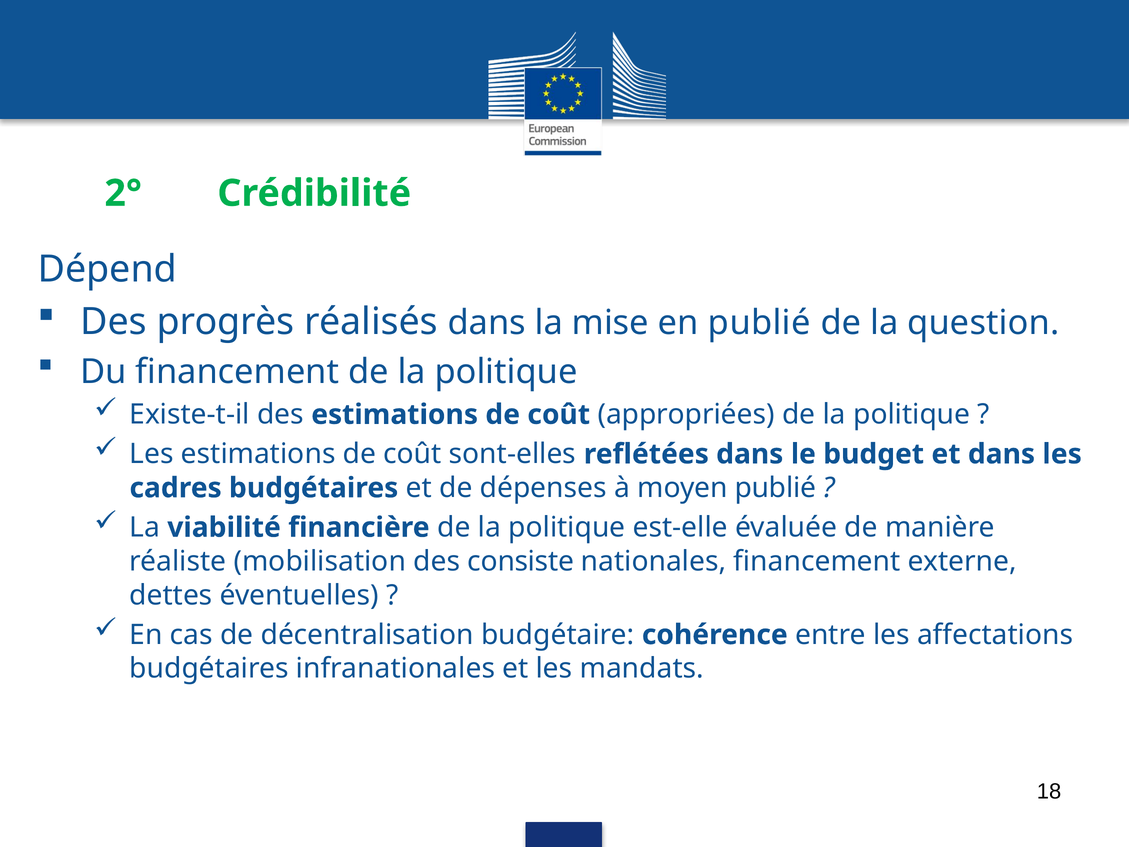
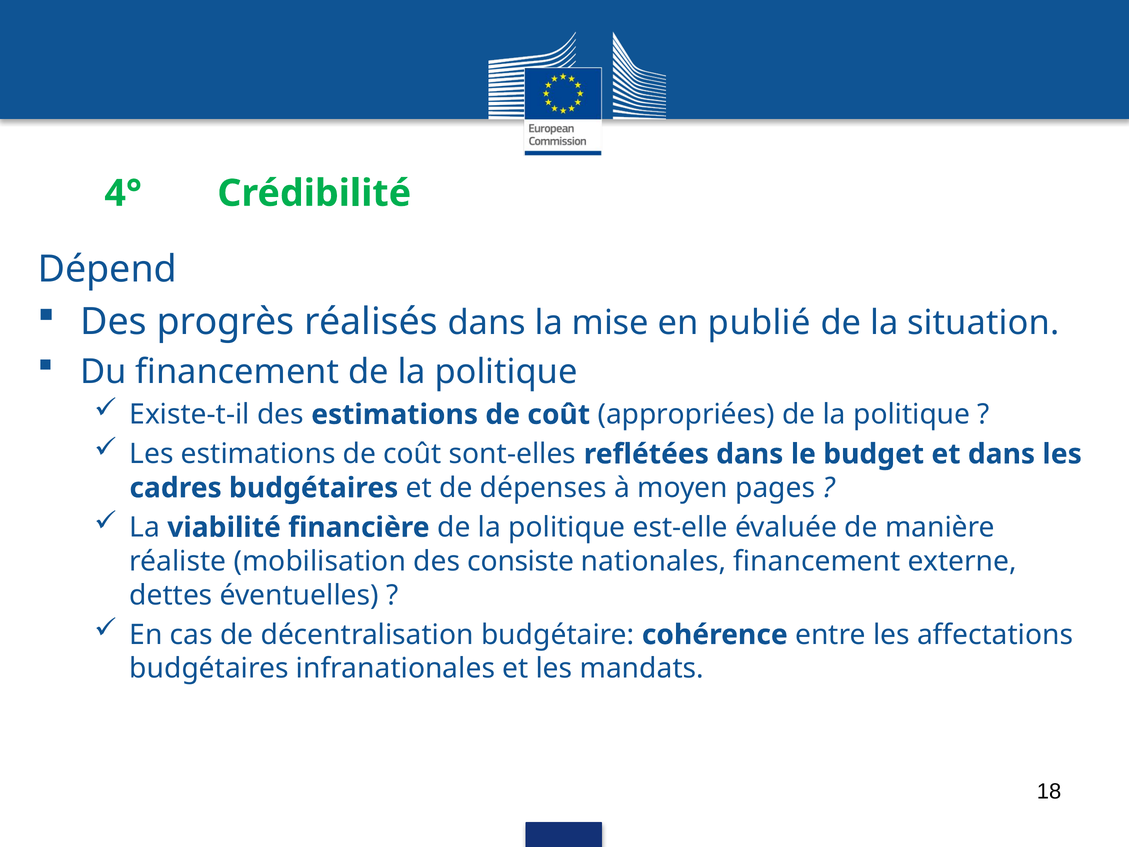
2°: 2° -> 4° (123, 193)
question: question -> situation (983, 323)
moyen publié: publié -> pages (775, 488)
